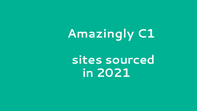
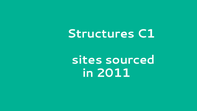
Amazingly: Amazingly -> Structures (101, 34)
2021: 2021 -> 2011 (114, 73)
